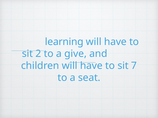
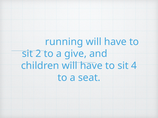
learning: learning -> running (64, 42)
7: 7 -> 4 (134, 66)
